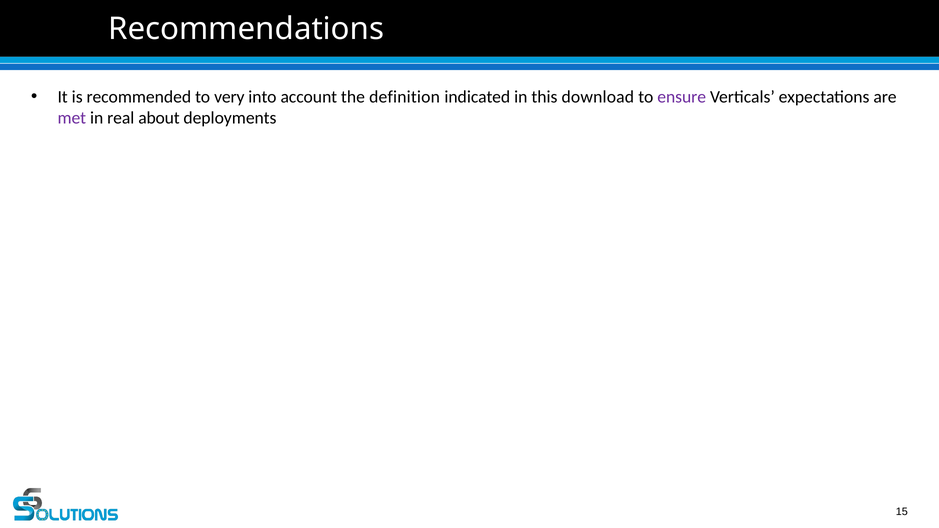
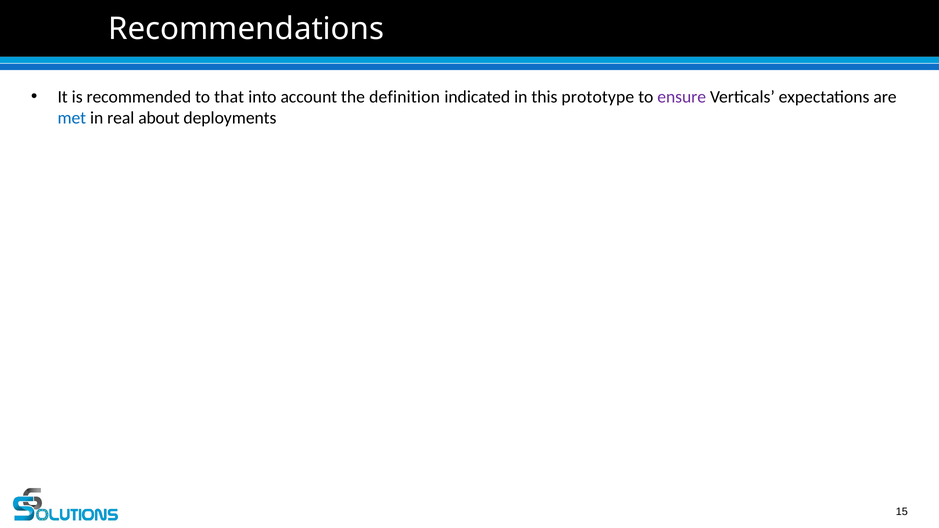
very: very -> that (229, 97)
download: download -> prototype (598, 97)
met colour: purple -> blue (72, 118)
